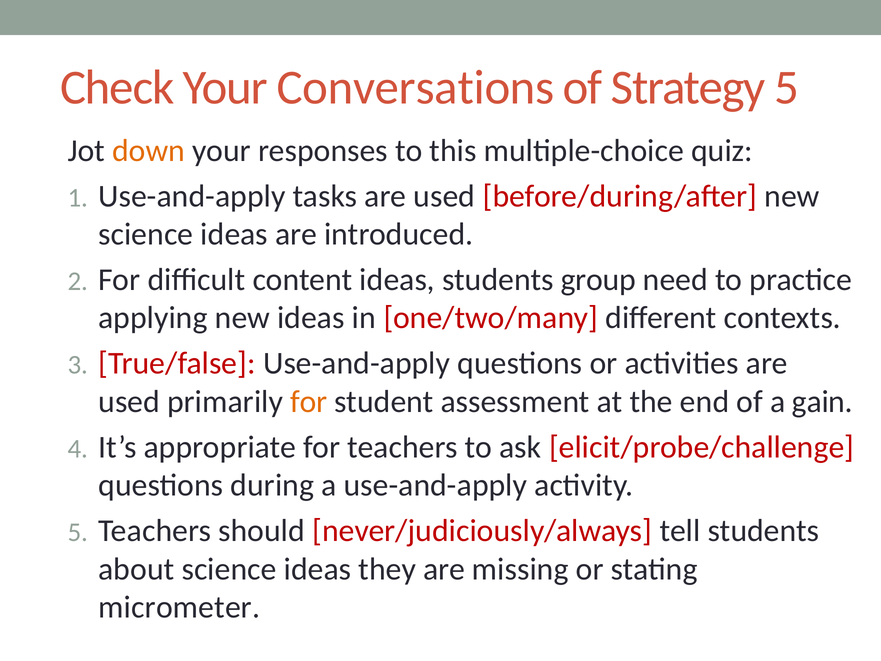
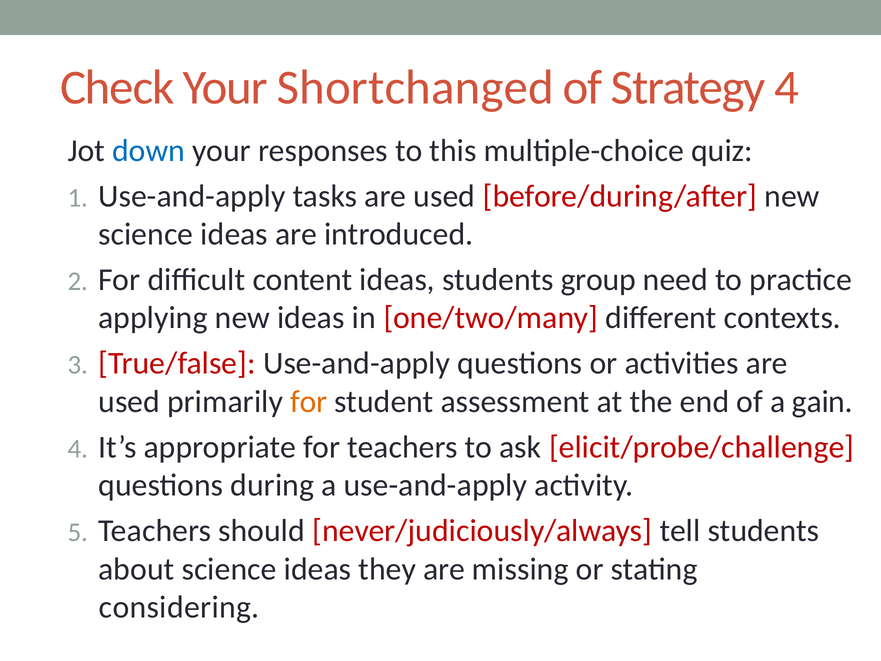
Conversations: Conversations -> Shortchanged (415, 88)
Strategy 5: 5 -> 4 (787, 88)
down colour: orange -> blue (149, 151)
micrometer: micrometer -> considering (179, 607)
